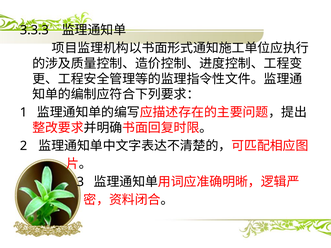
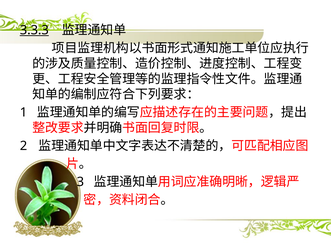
3.3.3 underline: none -> present (34, 30)
